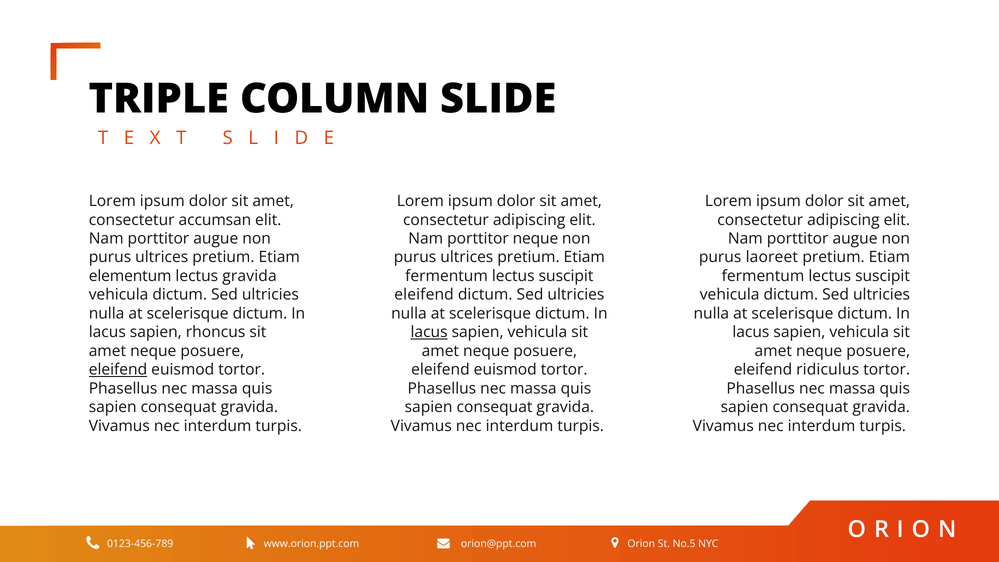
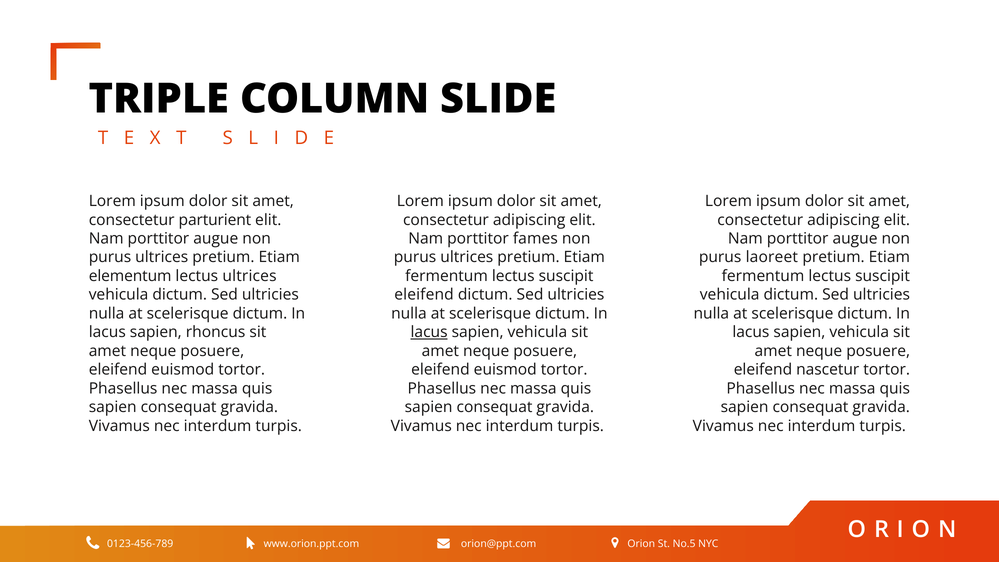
accumsan: accumsan -> parturient (215, 220)
porttitor neque: neque -> fames (535, 239)
lectus gravida: gravida -> ultrices (250, 276)
eleifend underline: present -> none (118, 370)
ridiculus: ridiculus -> nascetur (828, 370)
